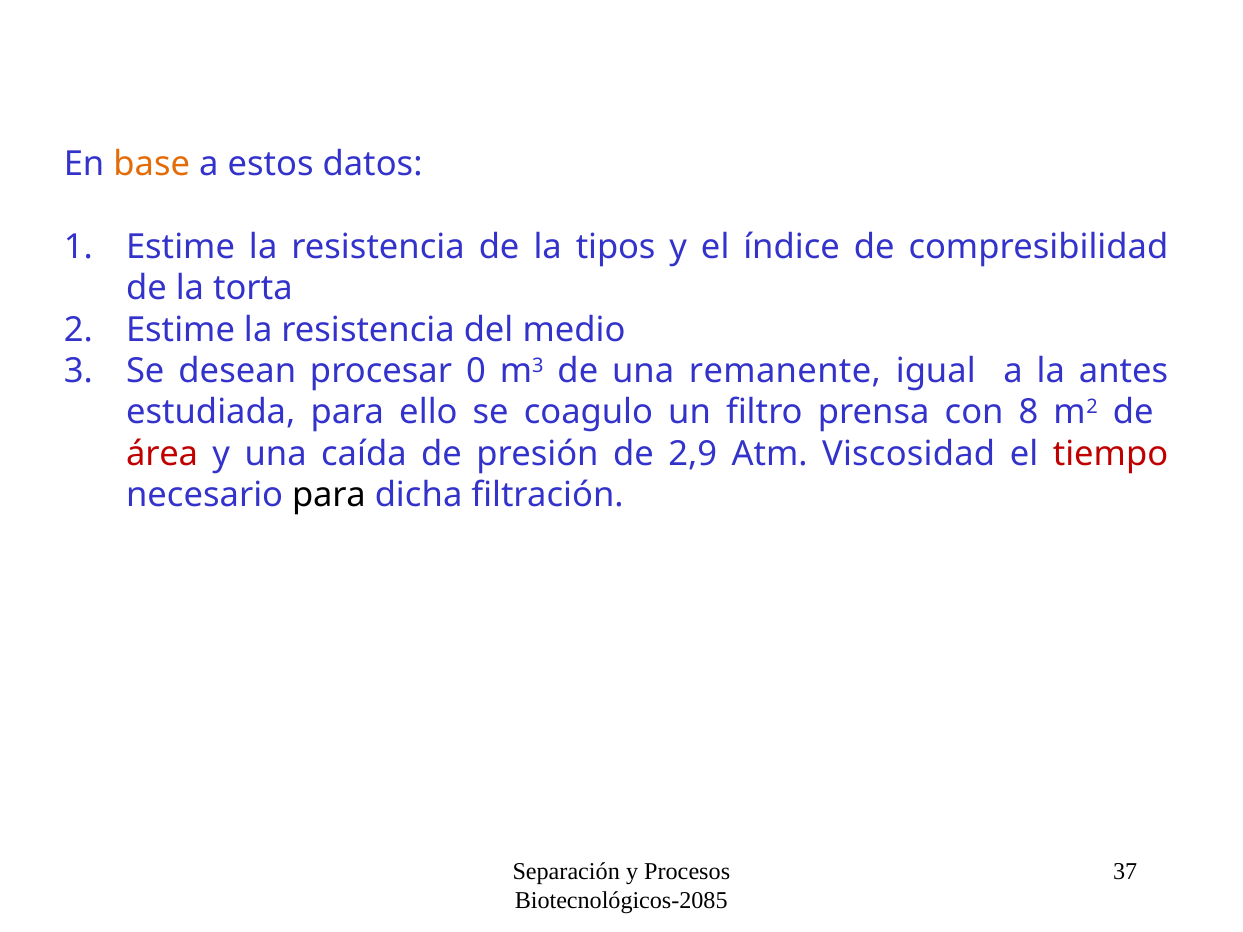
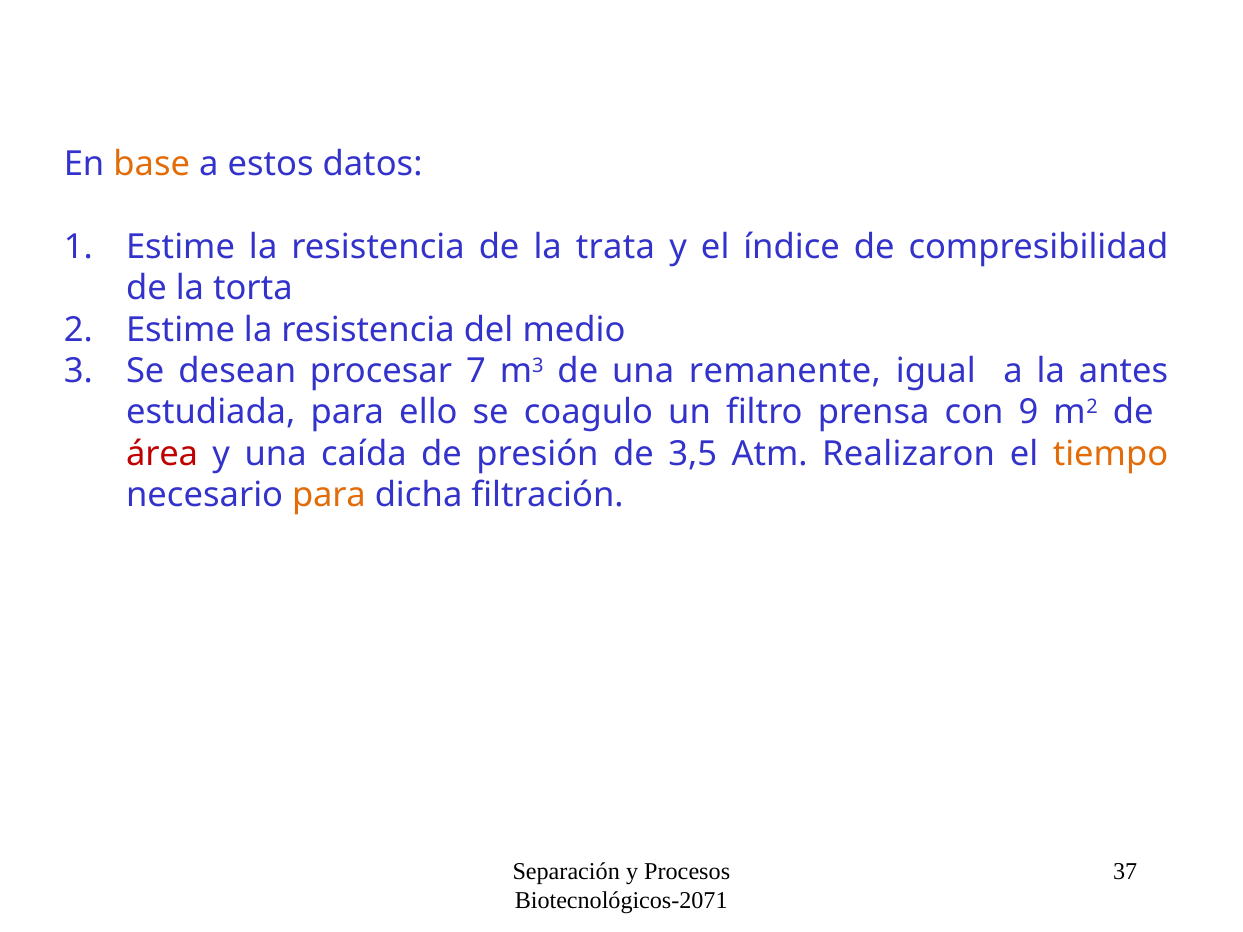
tipos: tipos -> trata (615, 247)
0: 0 -> 7 (476, 371)
8: 8 -> 9 (1028, 413)
2,9: 2,9 -> 3,5 (693, 454)
Viscosidad: Viscosidad -> Realizaron (909, 454)
tiempo colour: red -> orange (1111, 454)
para colour: black -> orange (329, 496)
Biotecnológicos-2085: Biotecnológicos-2085 -> Biotecnológicos-2071 (621, 901)
